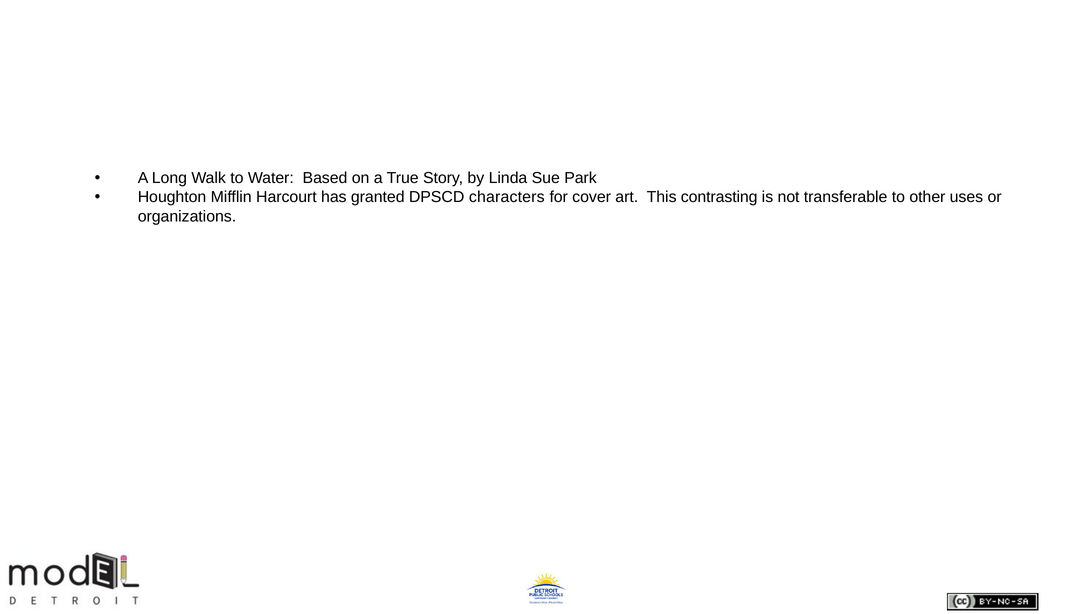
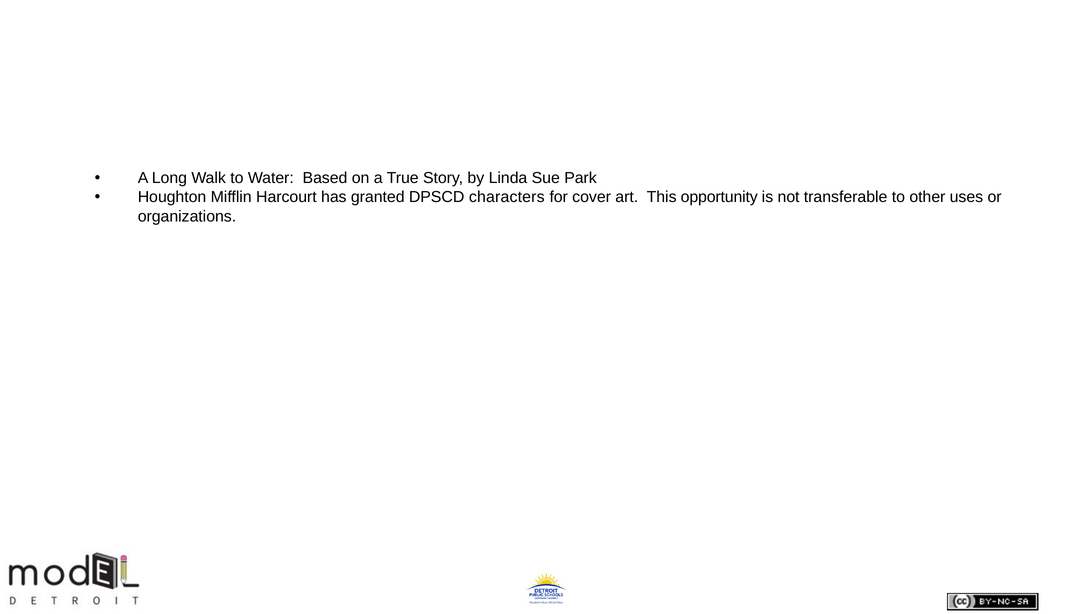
contrasting: contrasting -> opportunity (719, 197)
